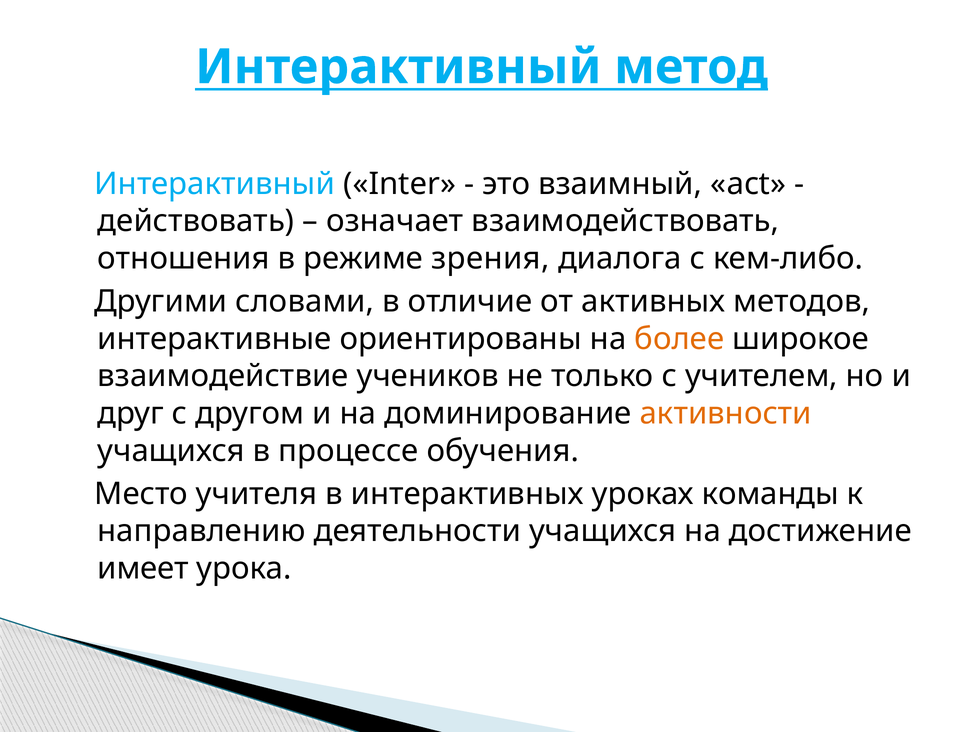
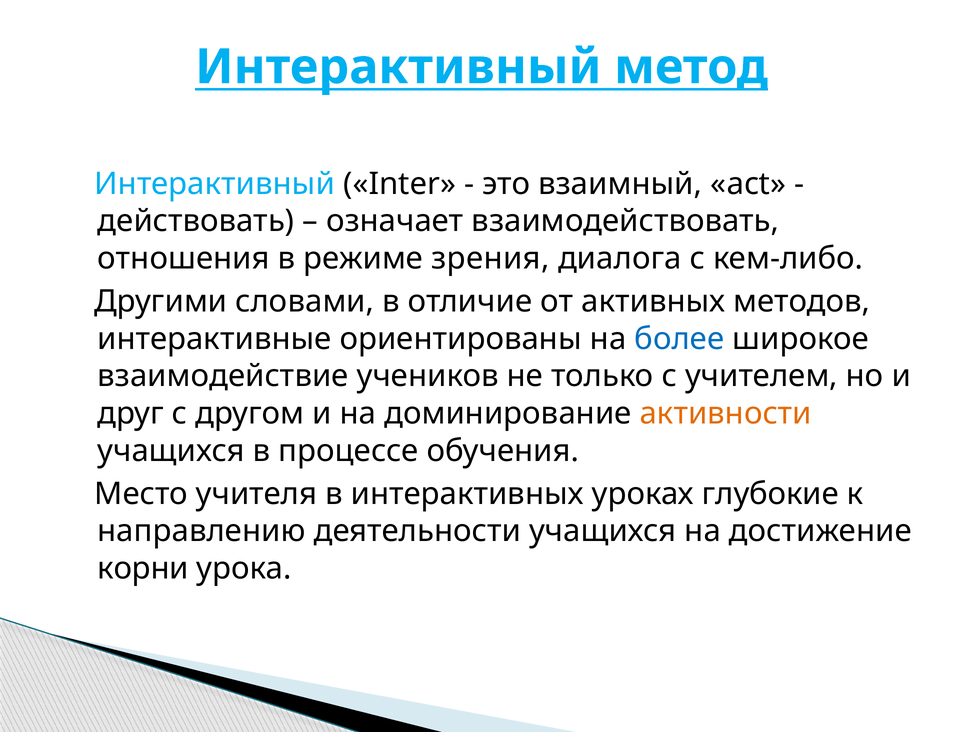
более colour: orange -> blue (679, 339)
команды: команды -> глубокие (770, 494)
имеет: имеет -> корни (143, 569)
